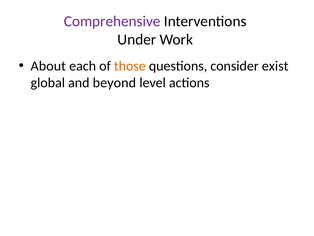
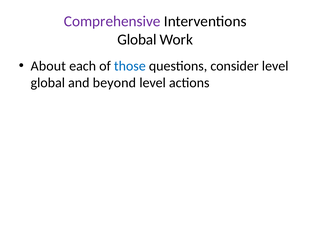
Under: Under -> Global (137, 40)
those colour: orange -> blue (130, 66)
consider exist: exist -> level (275, 66)
